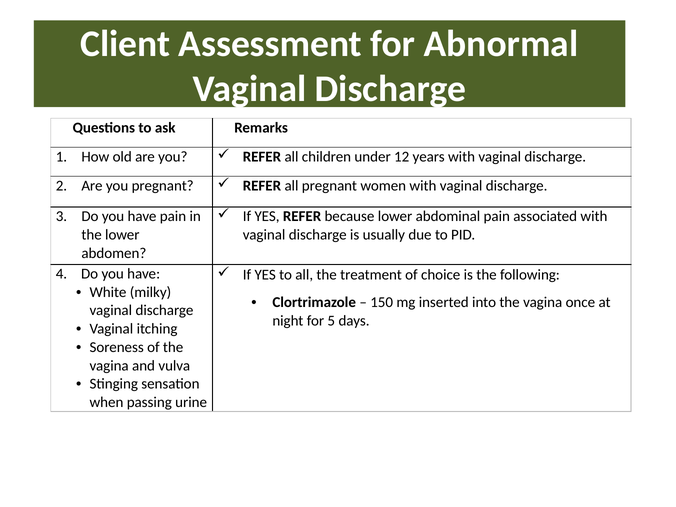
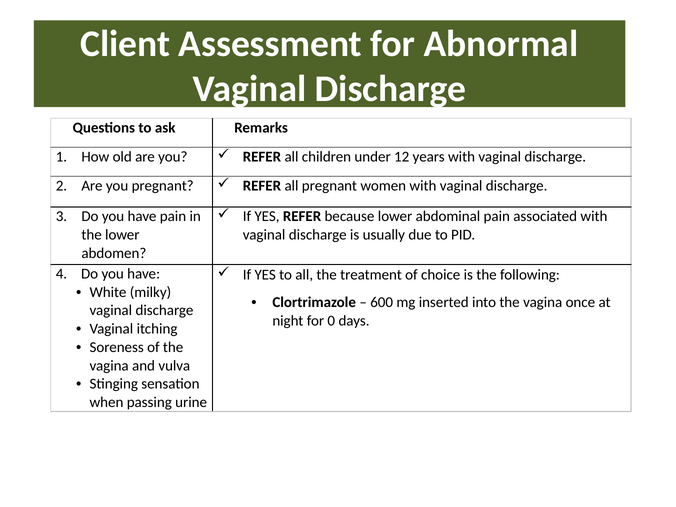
150: 150 -> 600 (382, 302)
5: 5 -> 0 (331, 321)
